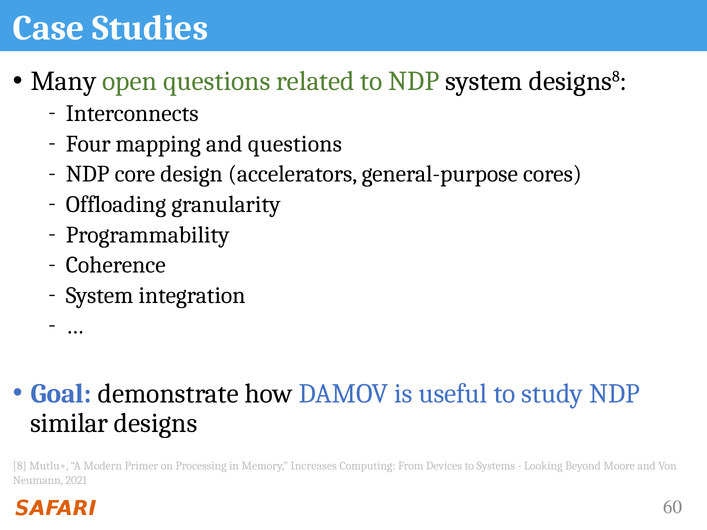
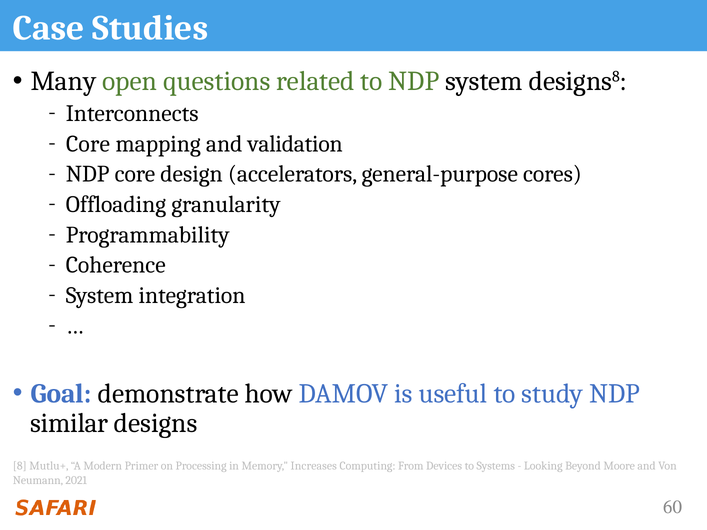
Four: Four -> Core (88, 144)
and questions: questions -> validation (295, 144)
